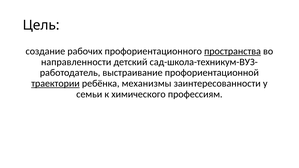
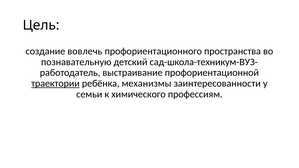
рабочих: рабочих -> вовлечь (85, 51)
пространства underline: present -> none (233, 51)
направленности: направленности -> познавательную (76, 62)
